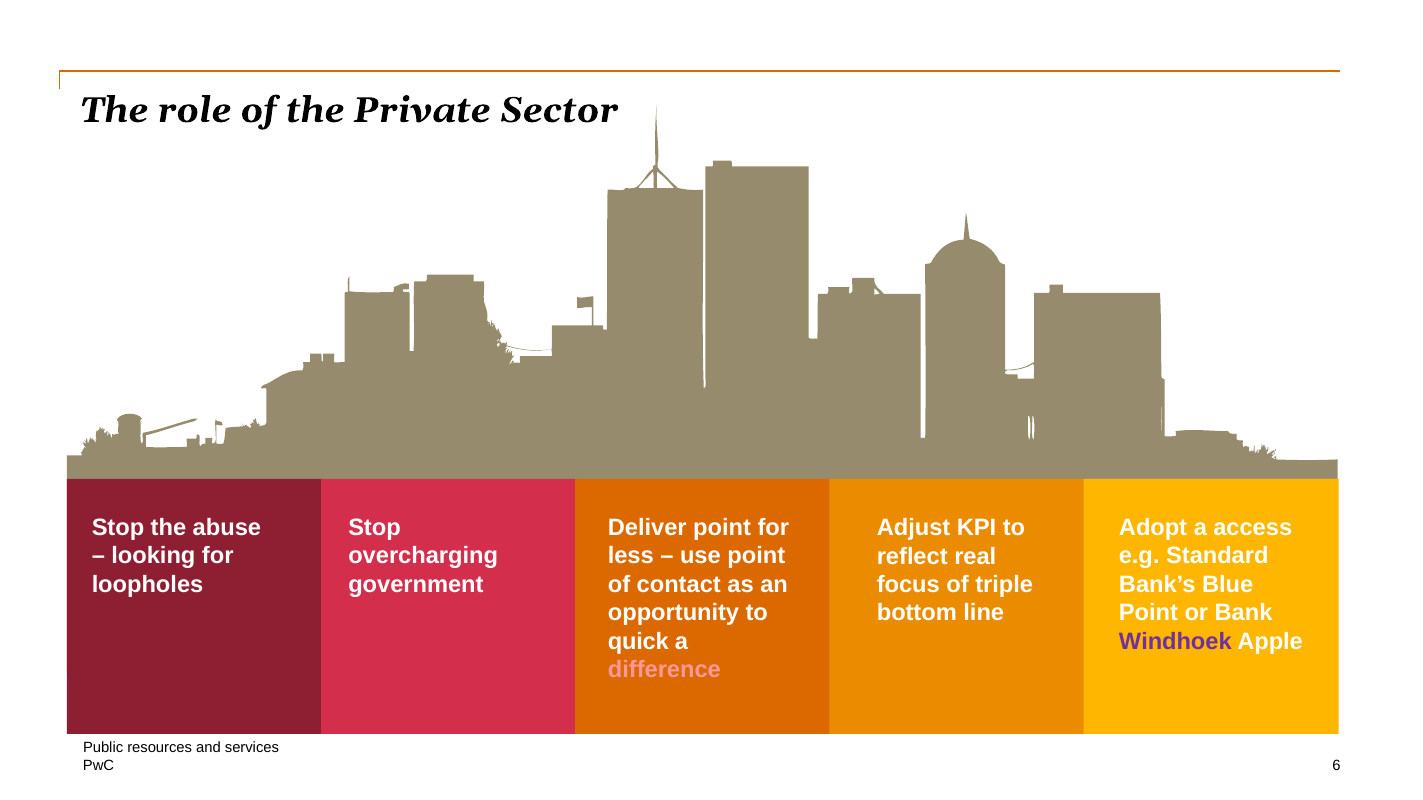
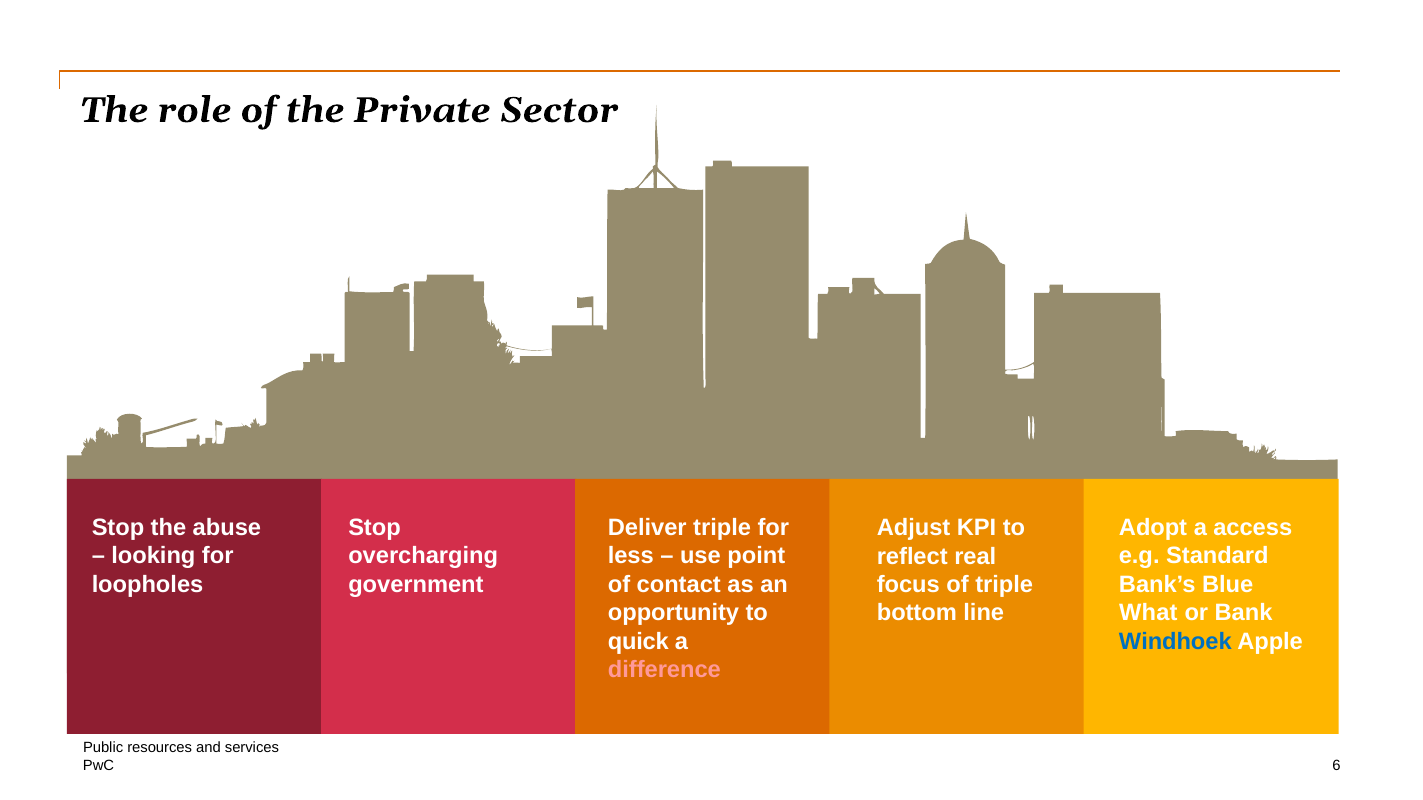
Deliver point: point -> triple (722, 528)
Point: Point -> What (1148, 613)
Windhoek colour: purple -> blue (1175, 642)
